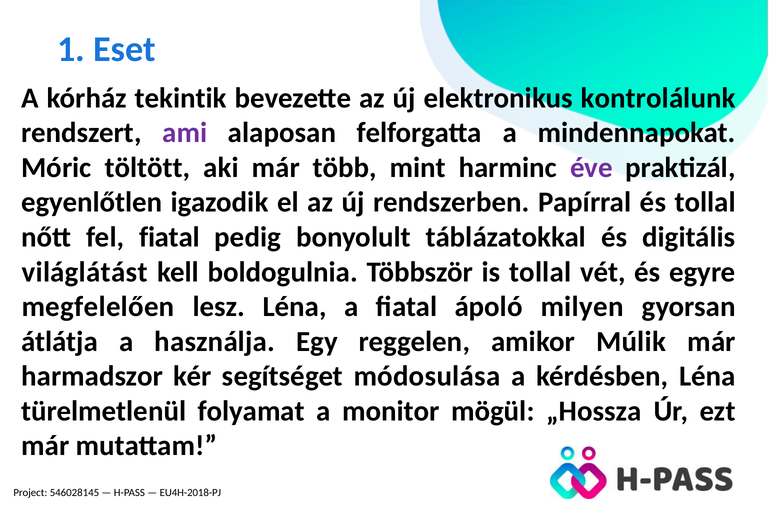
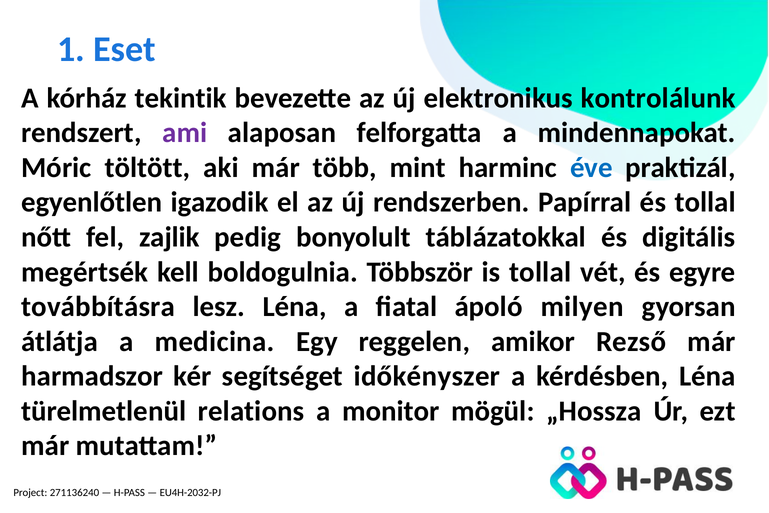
éve colour: purple -> blue (591, 168)
fel fiatal: fiatal -> zajlik (169, 237)
világlátást: világlátást -> megértsék (85, 272)
megfelelően: megfelelően -> továbbításra (98, 306)
használja: használja -> medicina (215, 341)
Múlik: Múlik -> Rezső (631, 341)
módosulása: módosulása -> időkényszer (427, 376)
folyamat: folyamat -> relations (251, 411)
546028145: 546028145 -> 271136240 (74, 493)
EU4H-2018-PJ: EU4H-2018-PJ -> EU4H-2032-PJ (190, 493)
